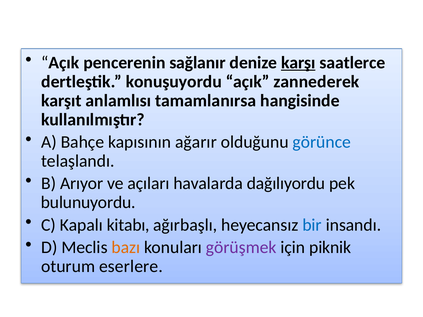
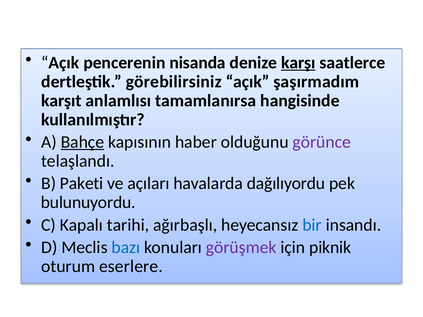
sağlanır: sağlanır -> nisanda (198, 63)
konuşuyordu: konuşuyordu -> görebilirsiniz (174, 82)
zannederek: zannederek -> şaşırmadım (316, 82)
Bahçe underline: none -> present (82, 142)
ağarır: ağarır -> haber (196, 142)
görünce colour: blue -> purple (322, 142)
Arıyor: Arıyor -> Paketi (82, 184)
kitabı: kitabı -> tarihi (128, 225)
bazı colour: orange -> blue (126, 247)
